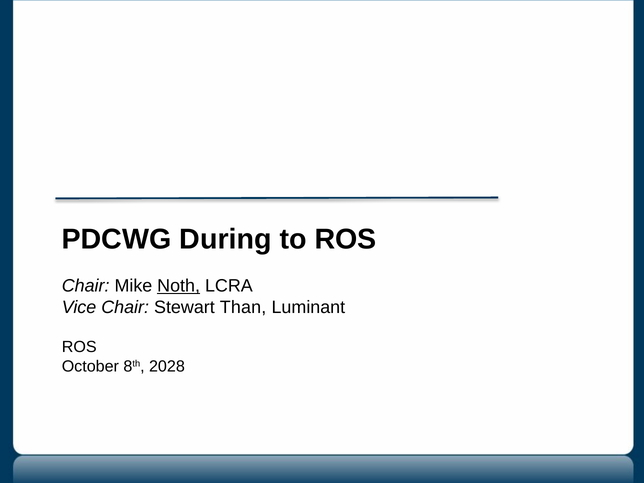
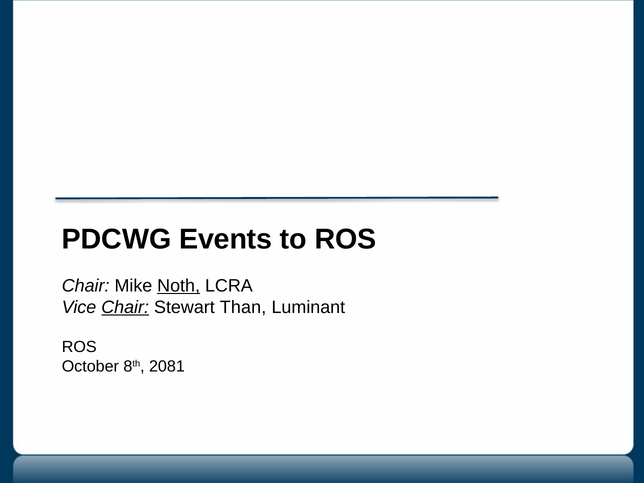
During: During -> Events (226, 239)
Chair underline: none -> present (125, 307)
2028: 2028 -> 2081 (167, 366)
